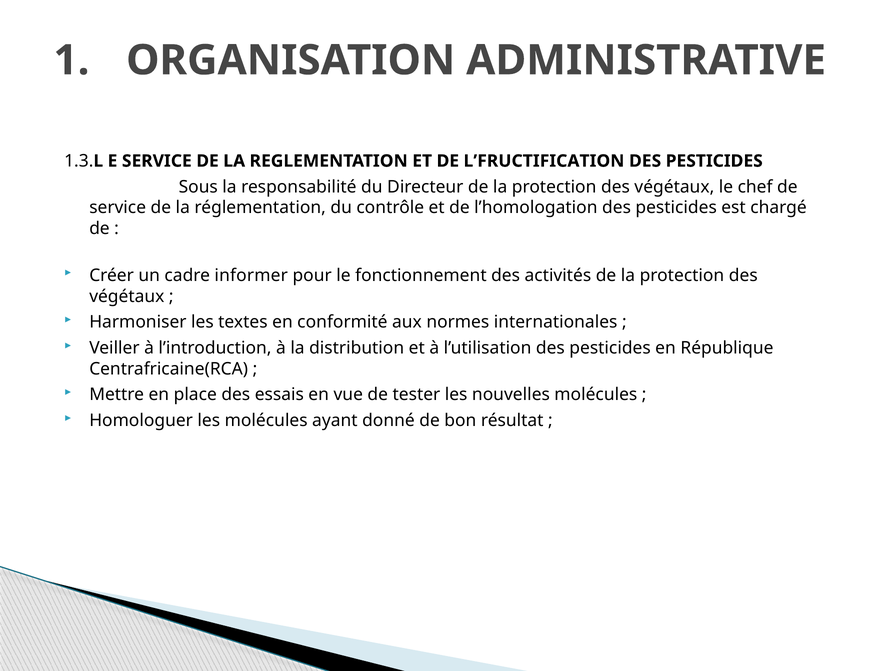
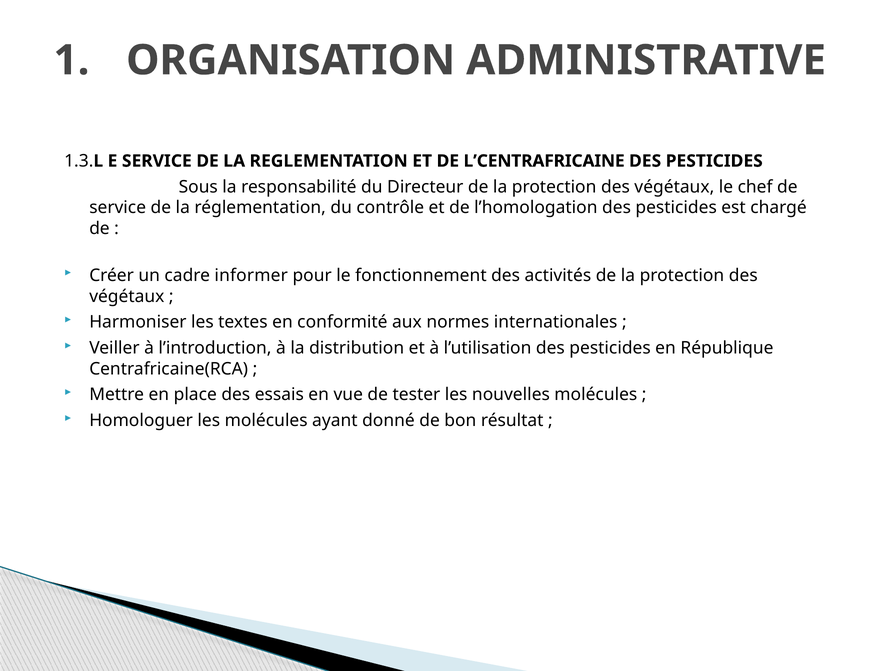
L’FRUCTIFICATION: L’FRUCTIFICATION -> L’CENTRAFRICAINE (544, 161)
